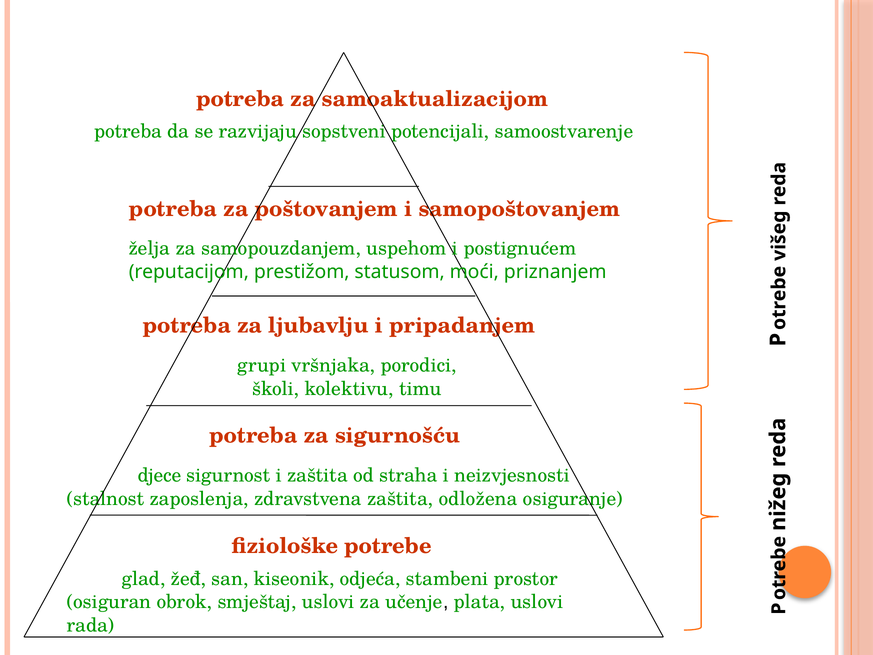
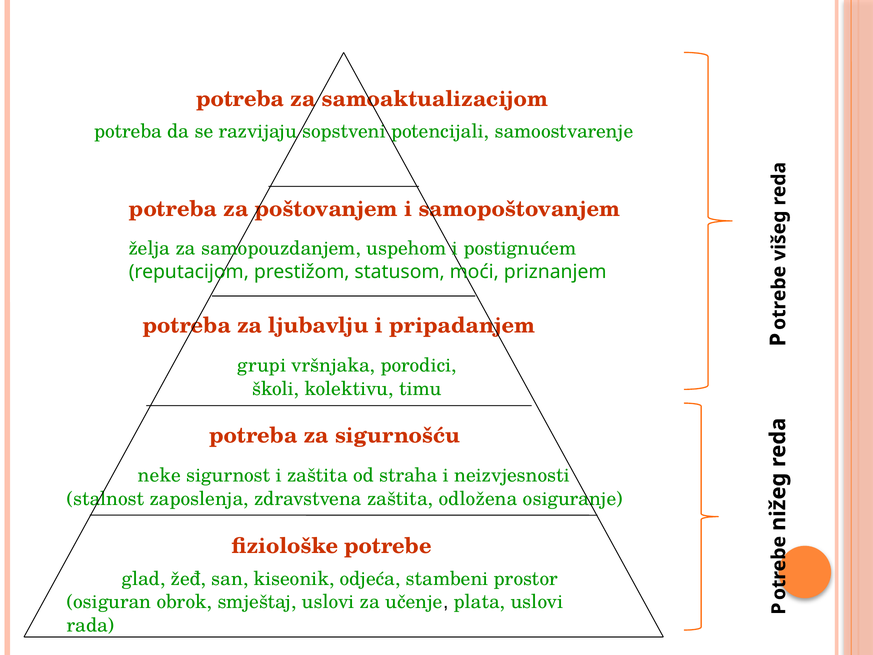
djece: djece -> neke (159, 475)
